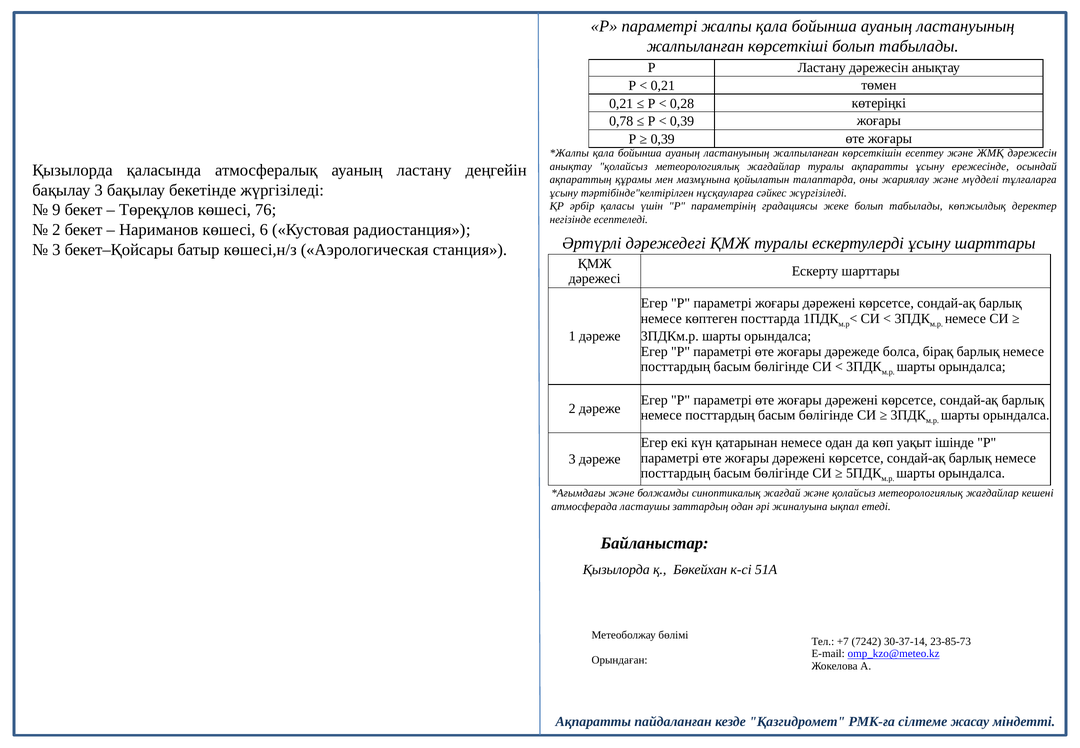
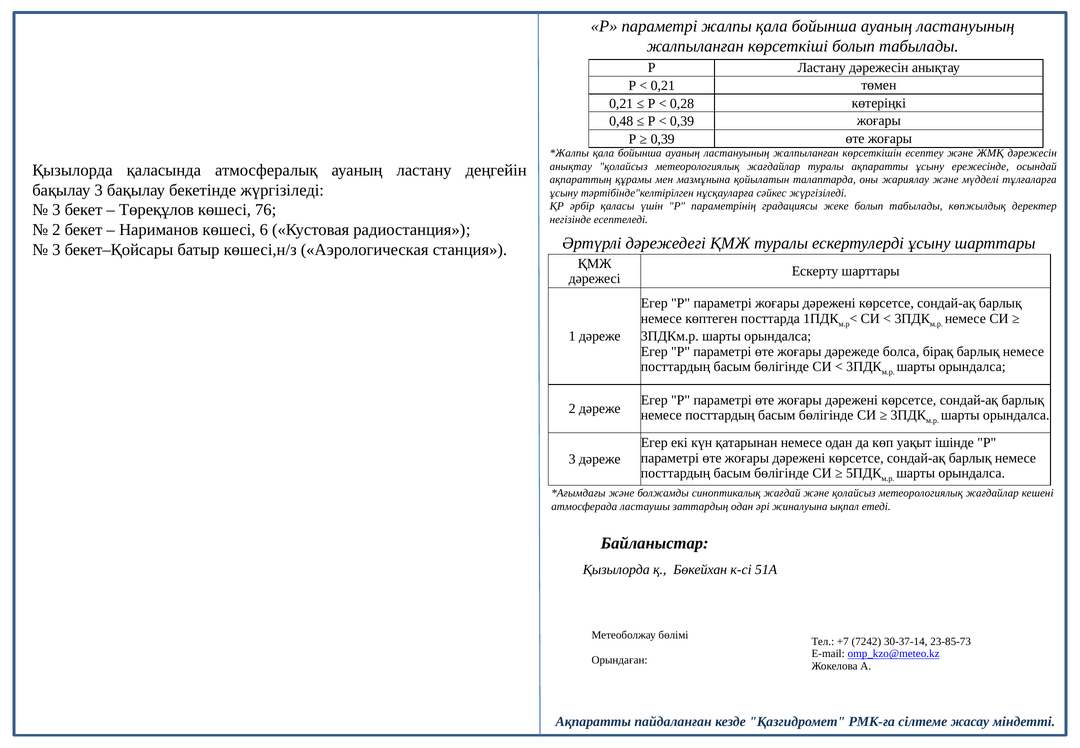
0,78: 0,78 -> 0,48 (621, 121)
9: 9 -> 3 (56, 210)
